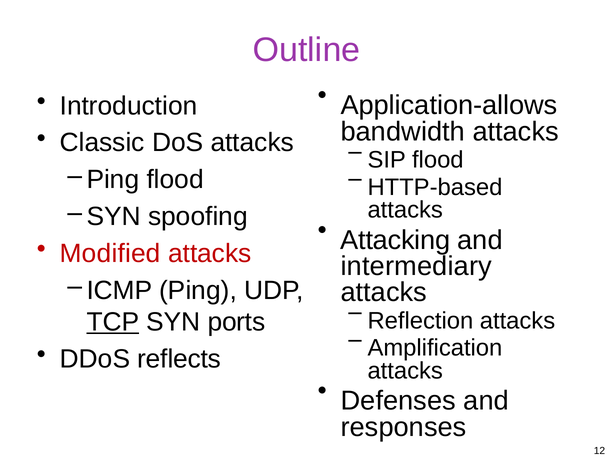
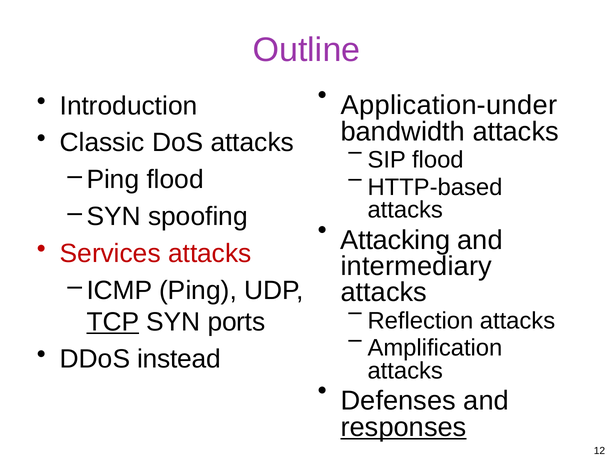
Application-allows: Application-allows -> Application-under (449, 105)
Modified: Modified -> Services (110, 253)
reflects: reflects -> instead (179, 359)
responses underline: none -> present (404, 427)
